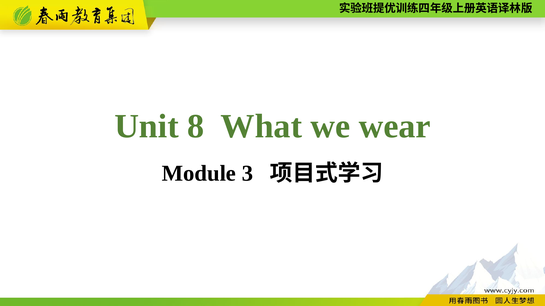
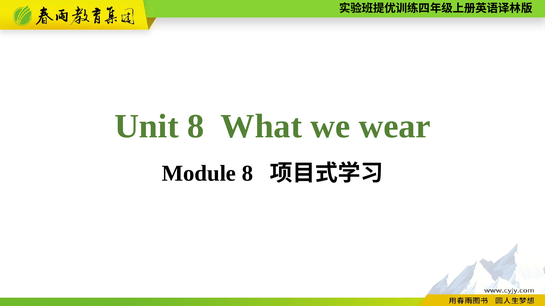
Module 3: 3 -> 8 (247, 174)
